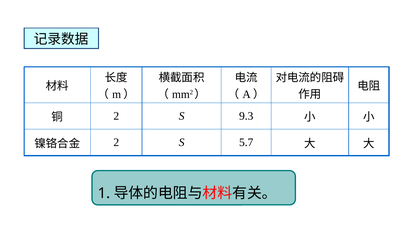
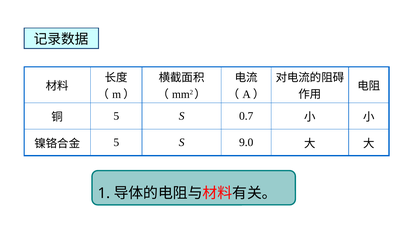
2: 2 -> 5 (116, 116)
9.3: 9.3 -> 0.7 (246, 116)
2: 2 -> 5 (116, 142)
5.7: 5.7 -> 9.0 (246, 142)
